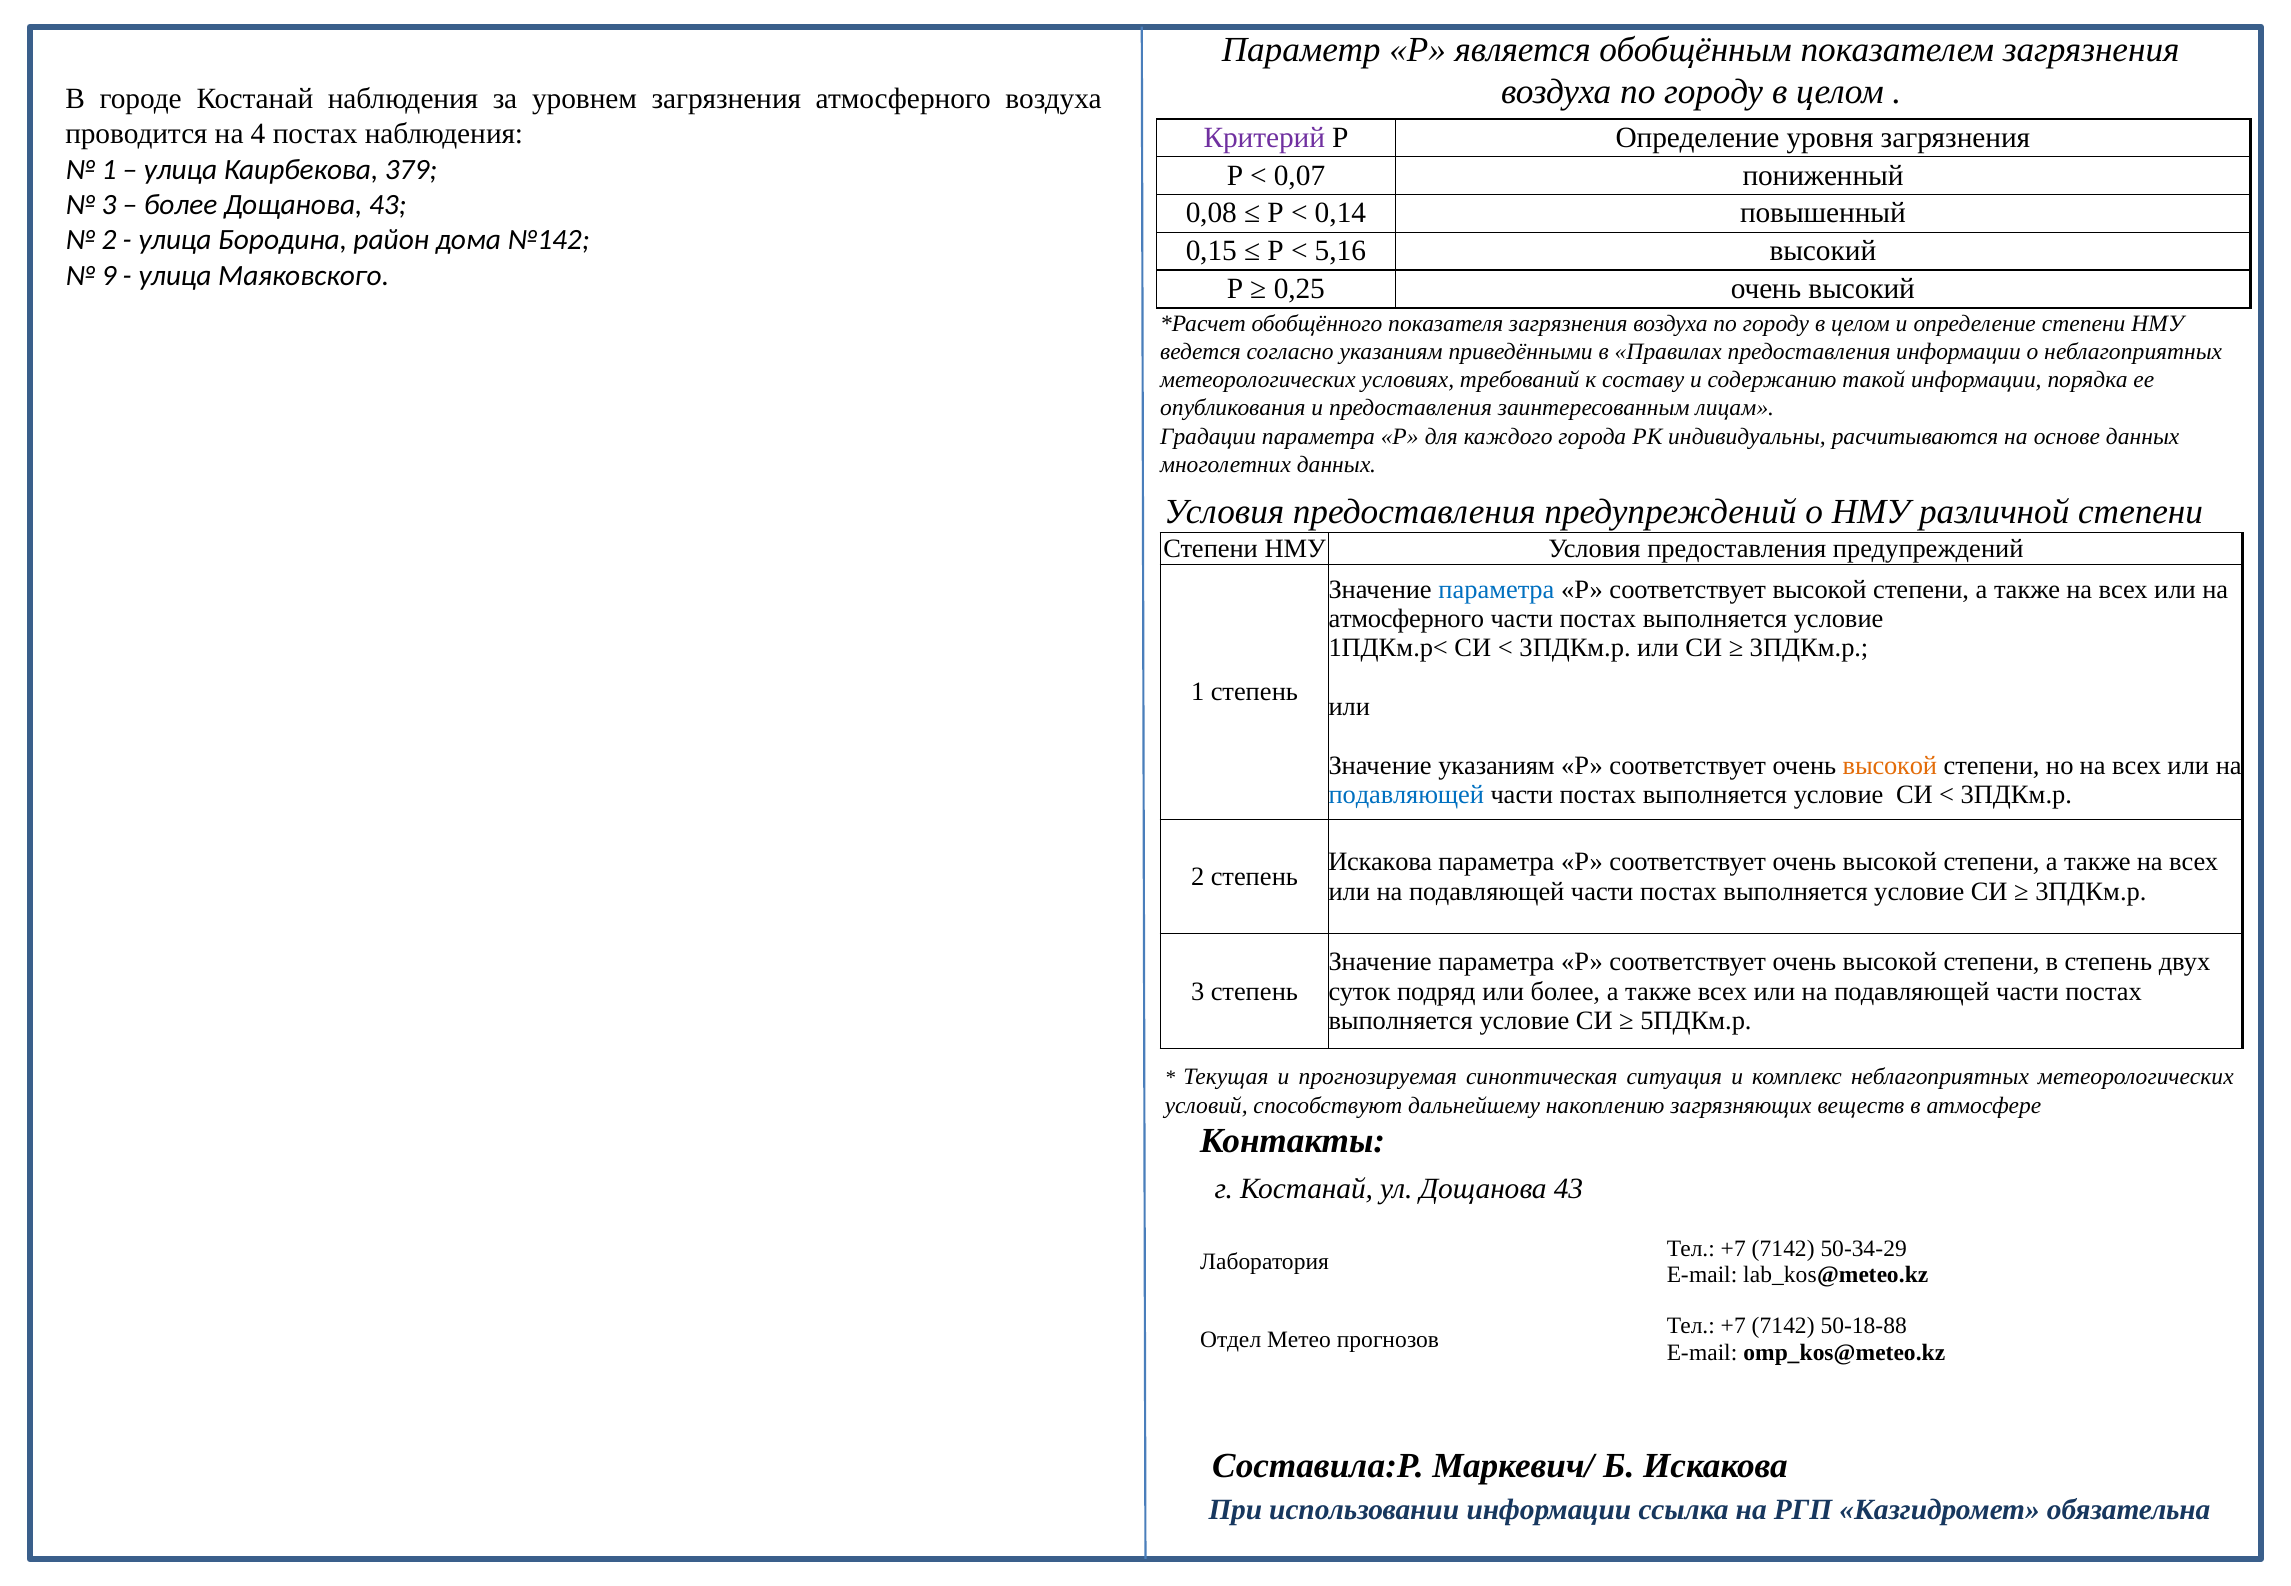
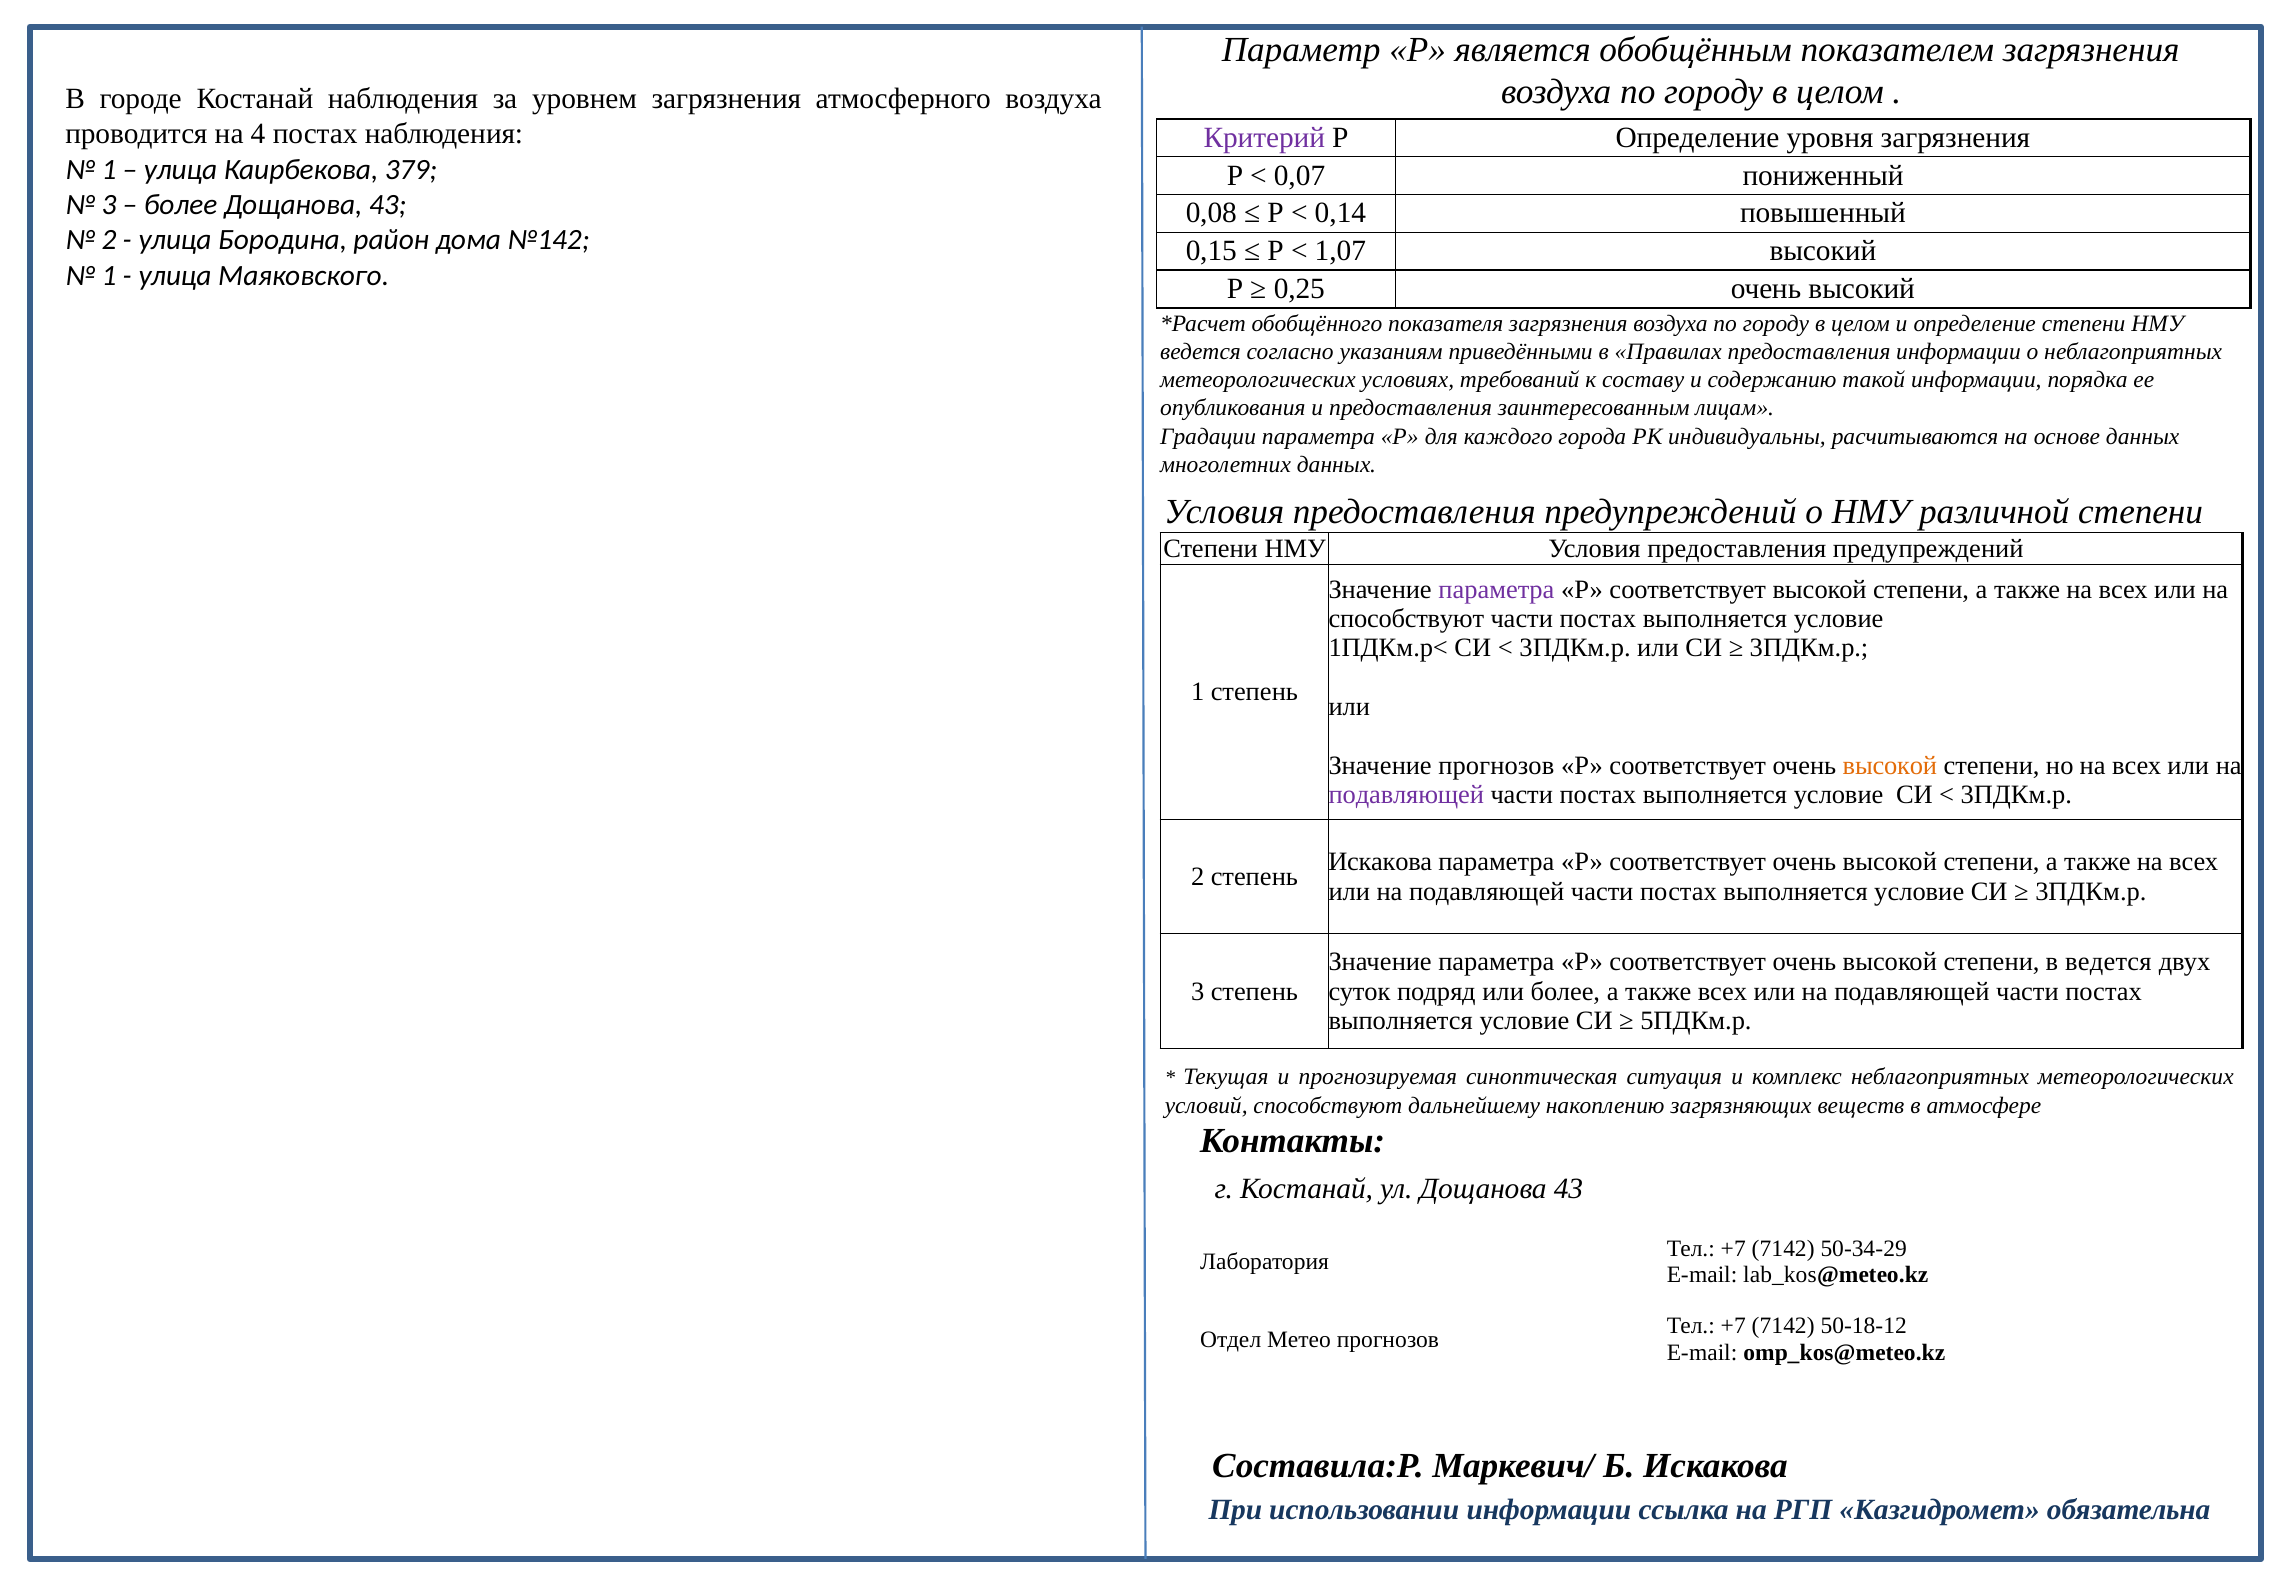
5,16: 5,16 -> 1,07 (1340, 251)
9: 9 -> 1 (109, 275)
параметра colour: blue -> purple (1496, 590)
атмосферного: атмосферного -> способствуют (1406, 619)
Значение указаниям: указаниям -> прогнозов (1496, 765)
подавляющей colour: blue -> purple (1406, 795)
в степень: степень -> ведется (2108, 962)
50-18-88: 50-18-88 -> 50-18-12 (1864, 1326)
